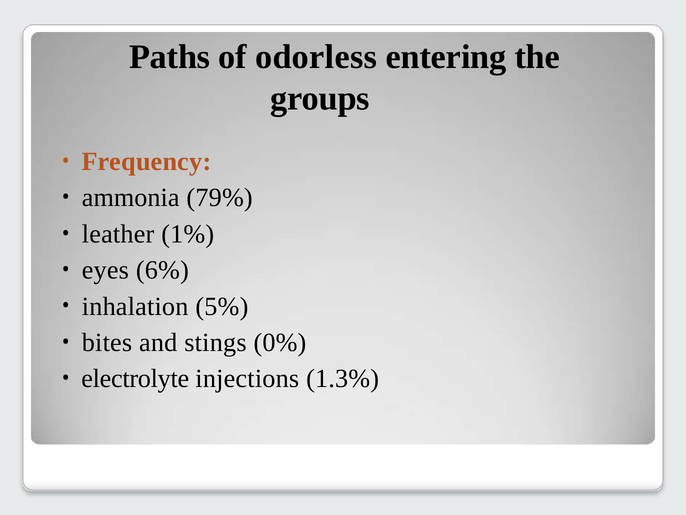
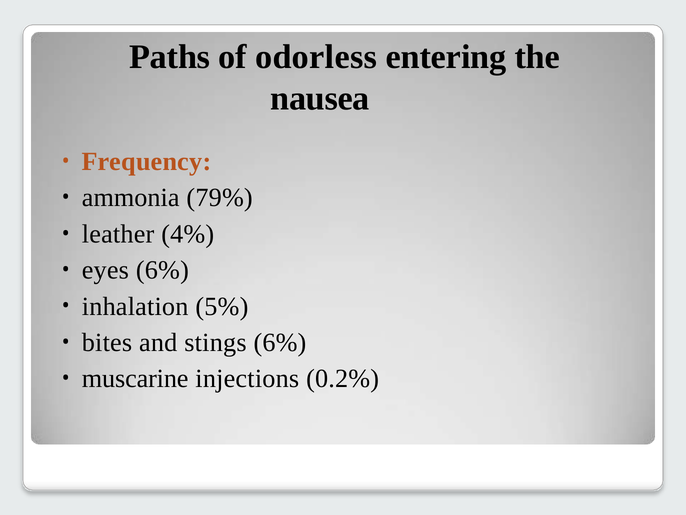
groups: groups -> nausea (320, 98)
1%: 1% -> 4% (188, 234)
stings 0%: 0% -> 6% (280, 342)
electrolyte: electrolyte -> muscarine (135, 378)
1.3%: 1.3% -> 0.2% (343, 378)
